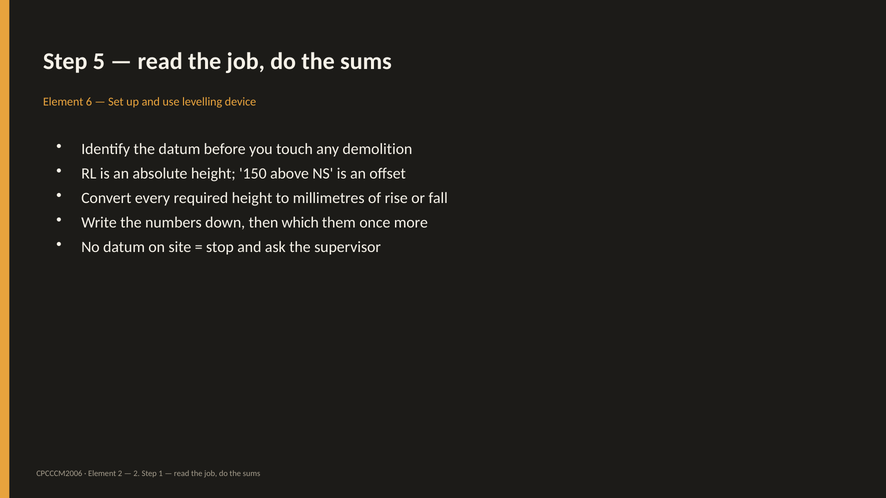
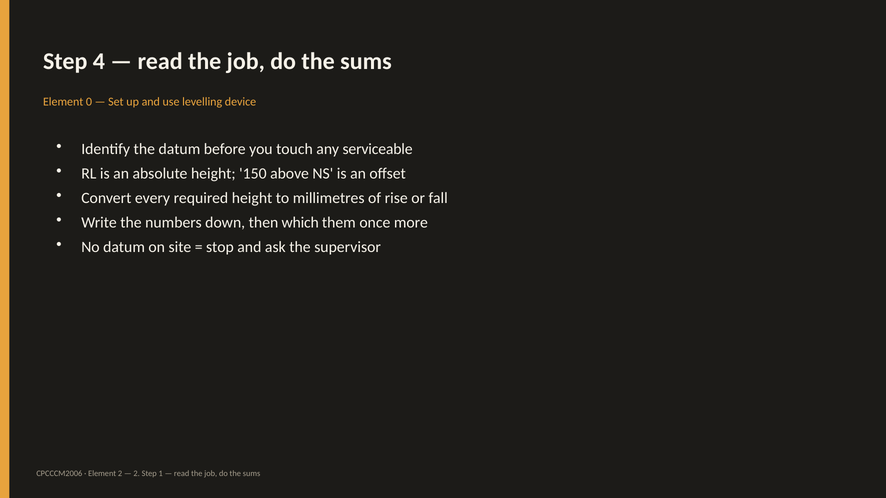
5: 5 -> 4 (99, 61)
6: 6 -> 0 (89, 102)
demolition: demolition -> serviceable (378, 149)
